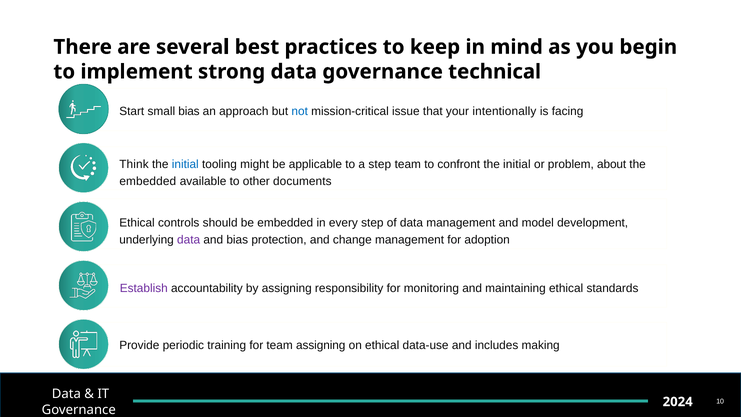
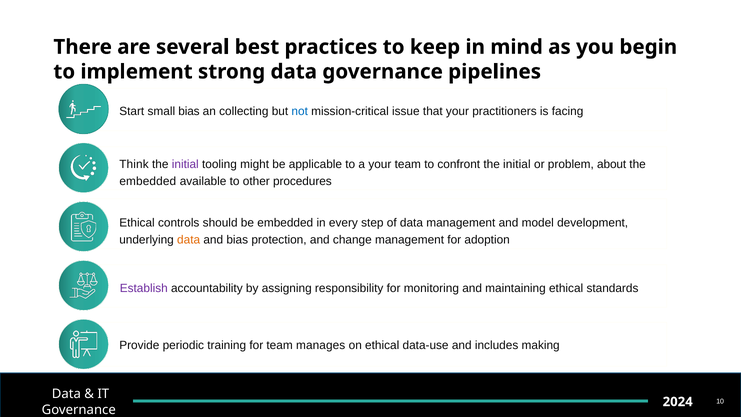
technical: technical -> pipelines (495, 72)
approach: approach -> collecting (244, 111)
intentionally: intentionally -> practitioners (504, 111)
initial colour: blue -> purple (185, 164)
a step: step -> your (380, 164)
documents: documents -> procedures (302, 181)
data colour: purple -> orange (189, 240)
team assigning: assigning -> manages (321, 345)
